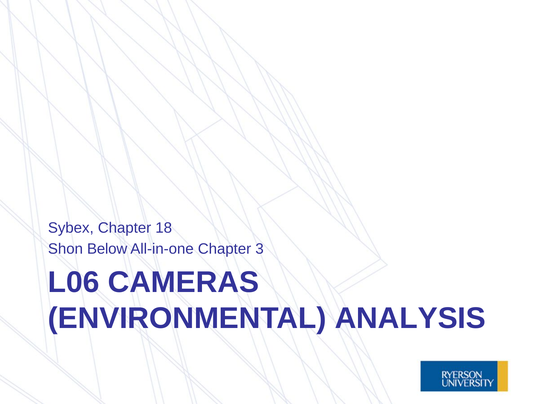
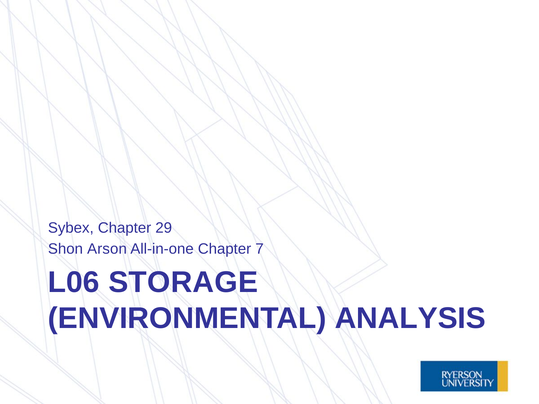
18: 18 -> 29 (164, 228)
Below: Below -> Arson (107, 249)
3: 3 -> 7 (260, 249)
CAMERAS: CAMERAS -> STORAGE (183, 283)
